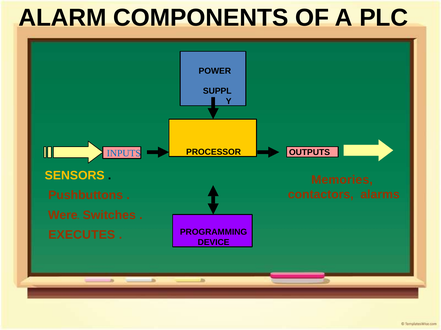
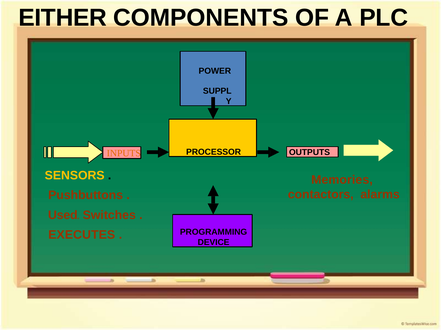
ALARM: ALARM -> EITHER (63, 18)
INPUTS colour: blue -> orange (124, 154)
Were: Were -> Used (63, 216)
